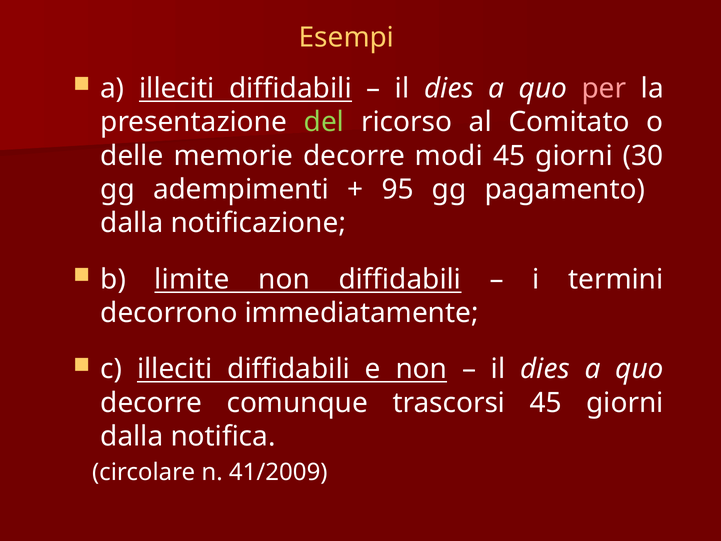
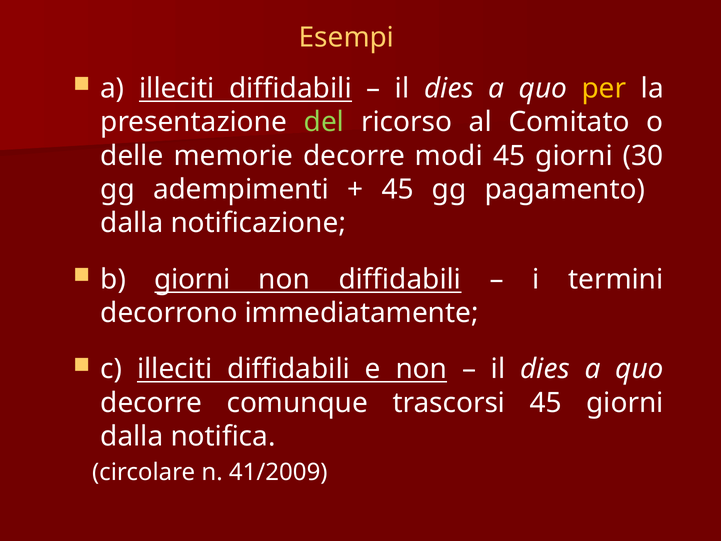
per colour: pink -> yellow (604, 88)
95: 95 -> 45 (398, 189)
b limite: limite -> giorni (192, 279)
